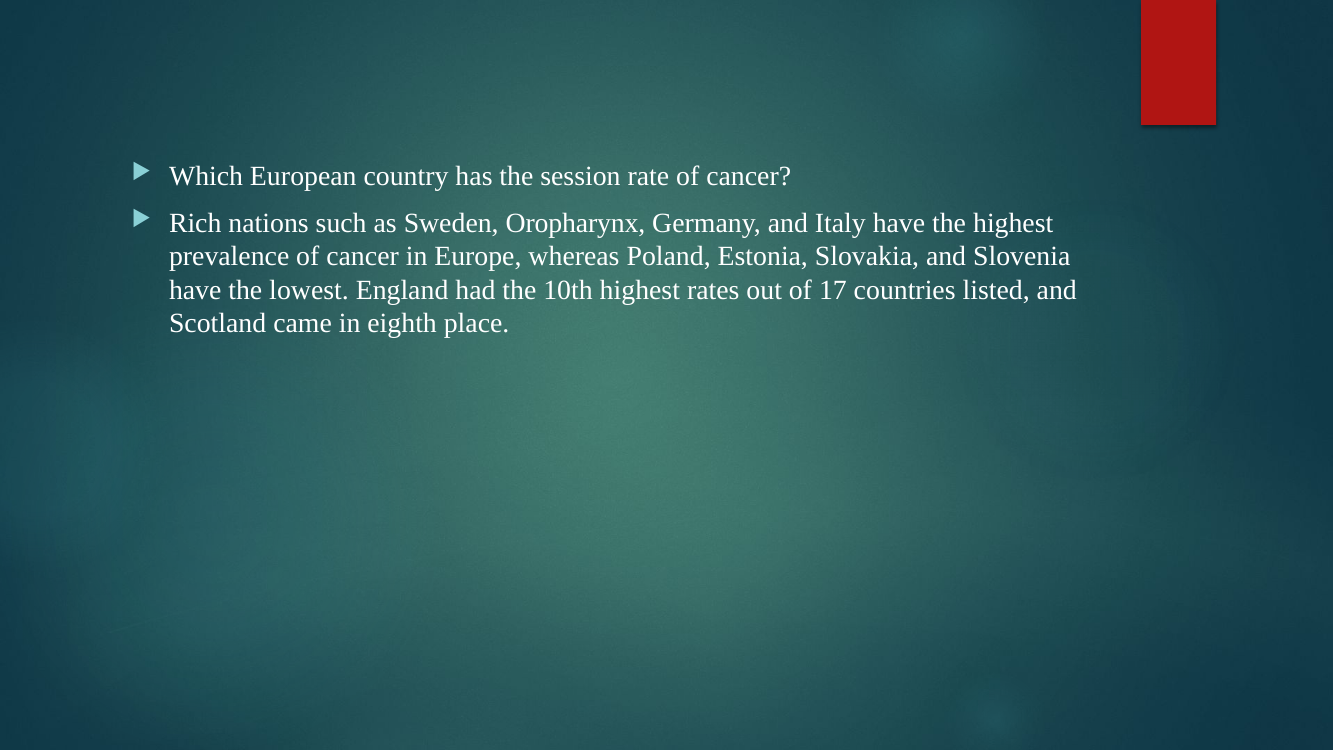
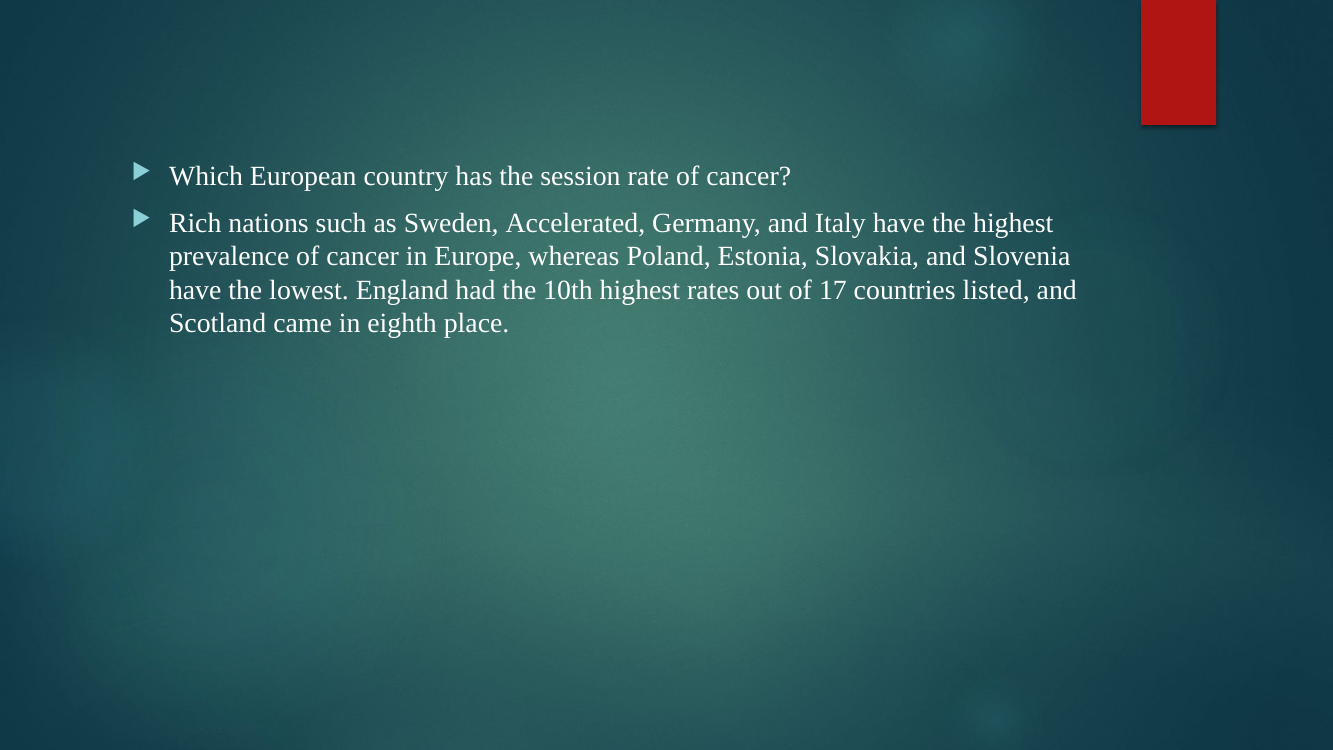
Oropharynx: Oropharynx -> Accelerated (575, 223)
